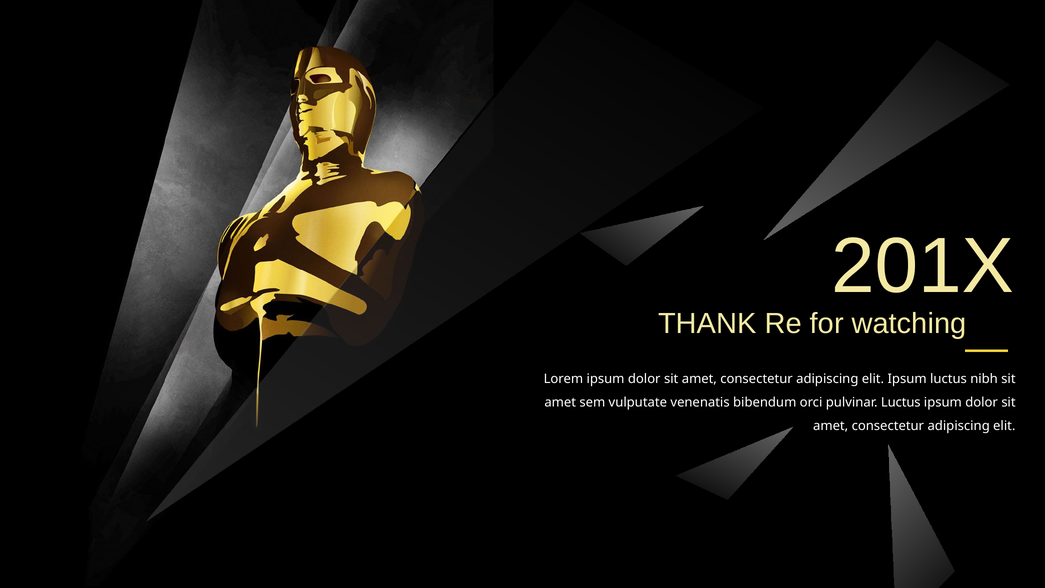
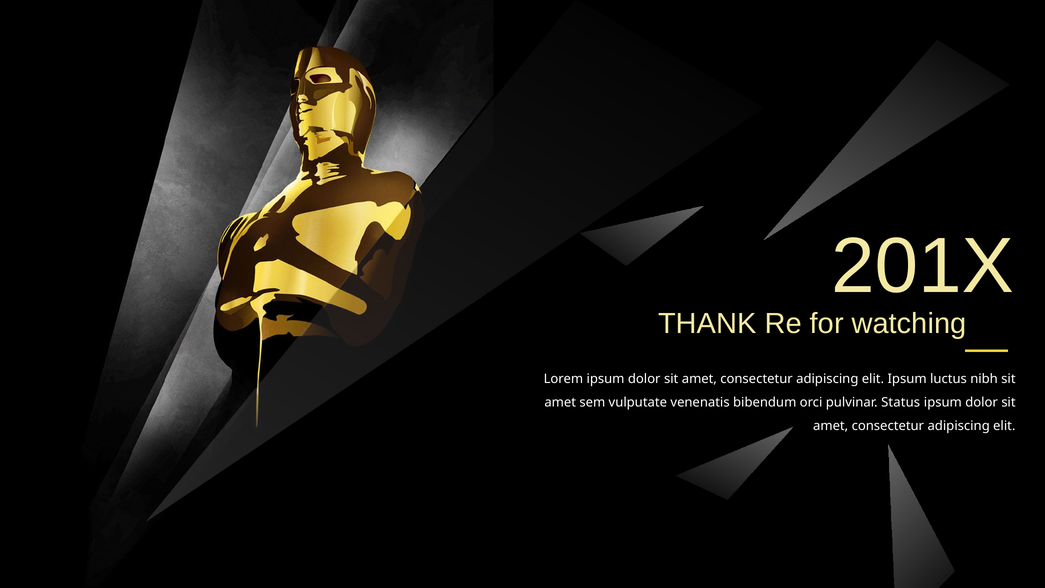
pulvinar Luctus: Luctus -> Status (901, 402)
